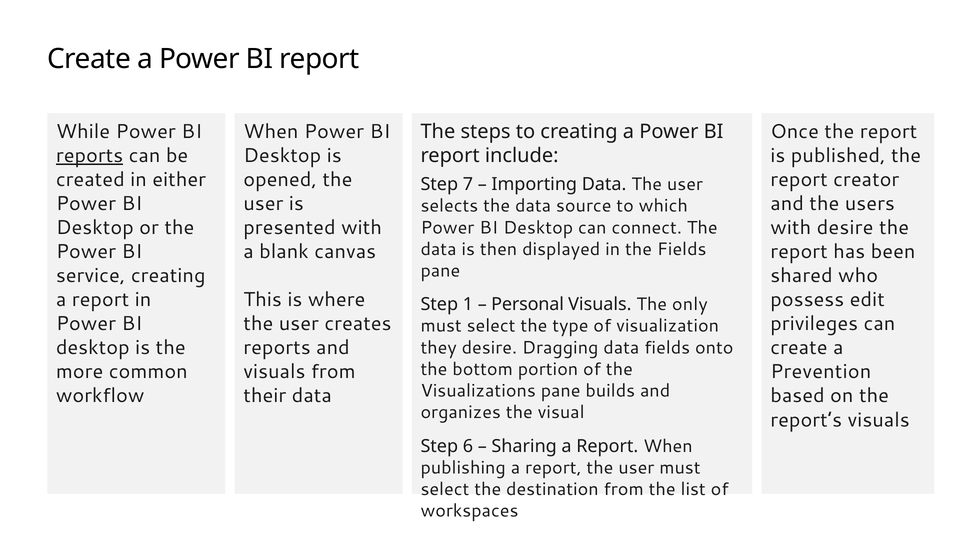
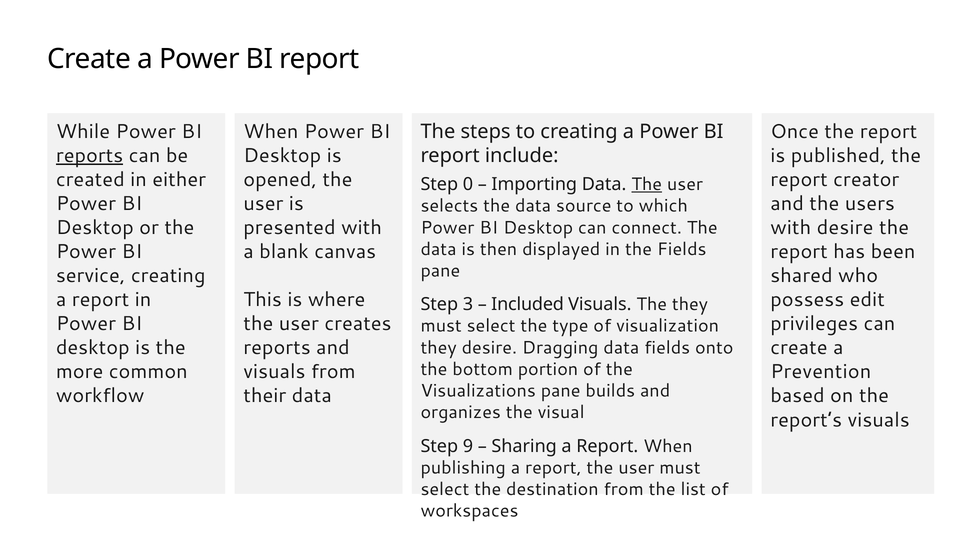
7: 7 -> 0 (468, 184)
The underline: none -> present (647, 184)
1: 1 -> 3 (468, 305)
Personal: Personal -> Included (528, 305)
The only: only -> they (690, 305)
6: 6 -> 9 (468, 446)
